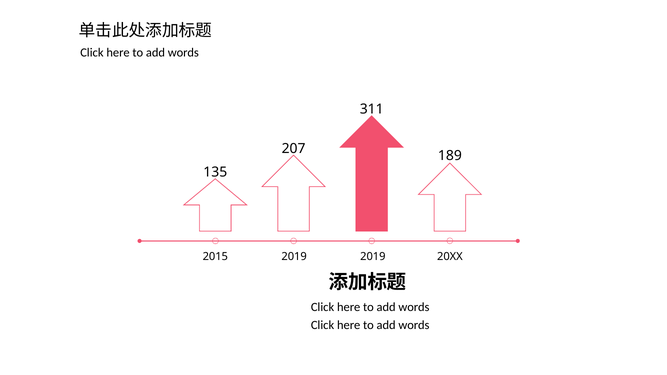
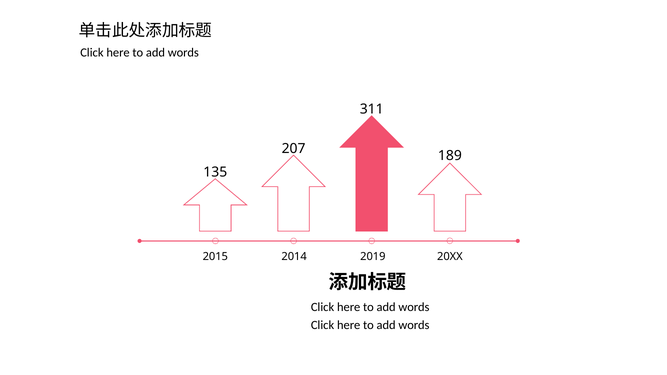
2015 2019: 2019 -> 2014 (294, 257)
